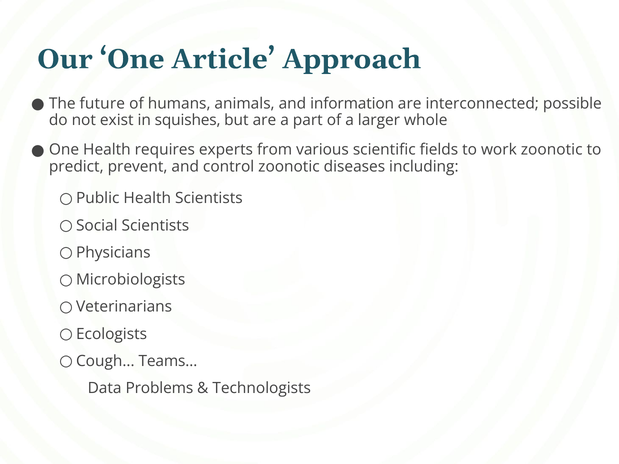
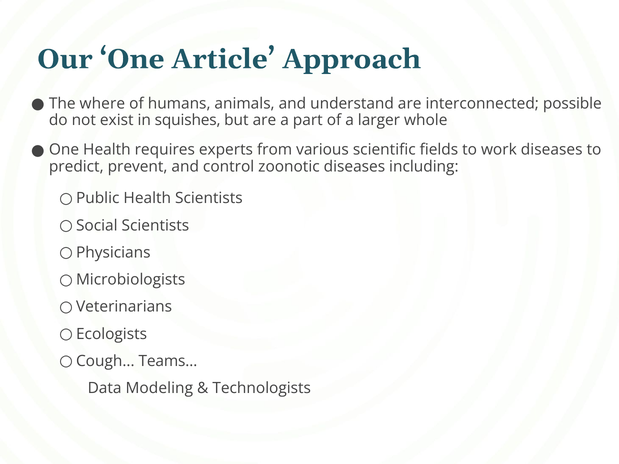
future: future -> where (102, 104)
information: information -> understand (352, 104)
work zoonotic: zoonotic -> diseases (552, 150)
Problems: Problems -> Modeling (159, 388)
